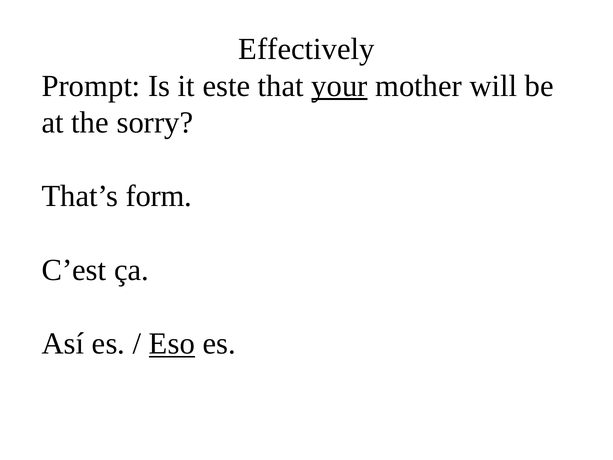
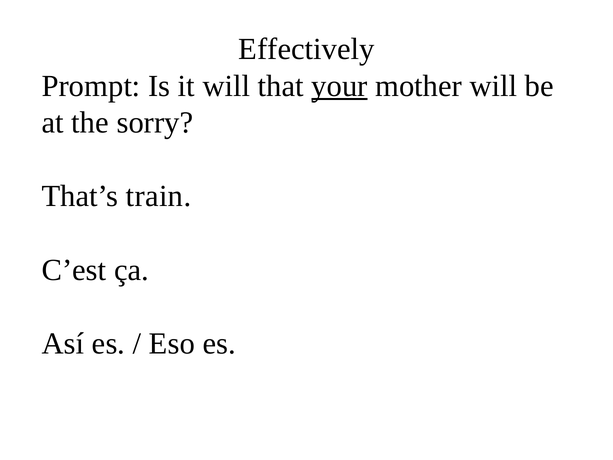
it este: este -> will (226, 86)
form: form -> train (159, 196)
Eso underline: present -> none (172, 343)
